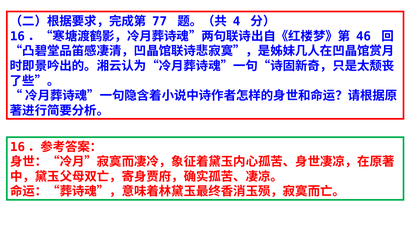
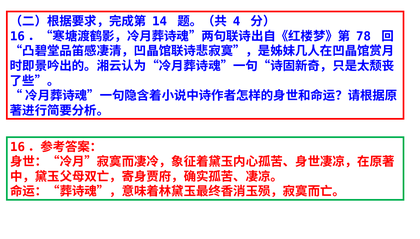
77: 77 -> 14 (160, 21)
46: 46 -> 78 (363, 36)
